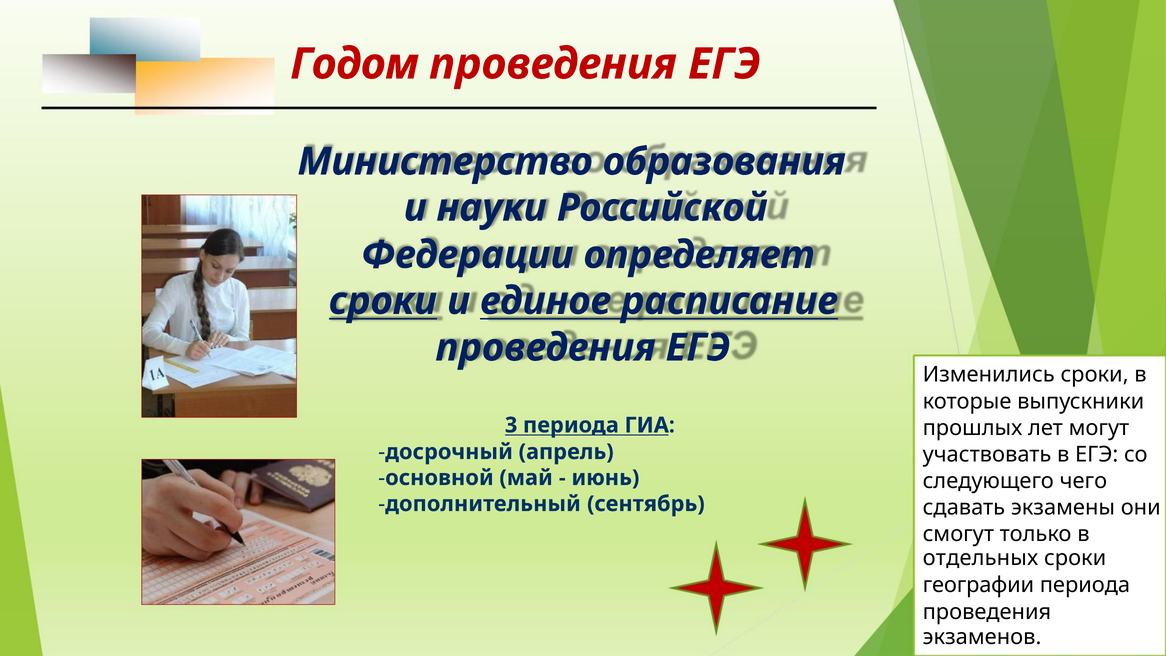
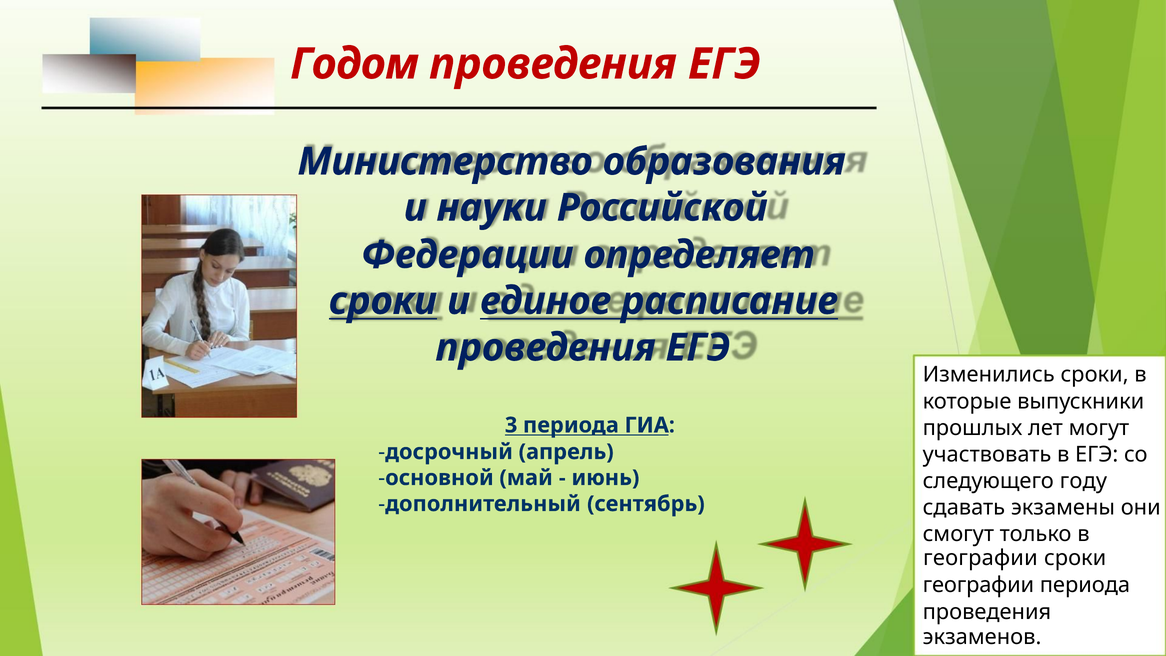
чего: чего -> году (1083, 481)
отдельных: отдельных -> географии (980, 558)
